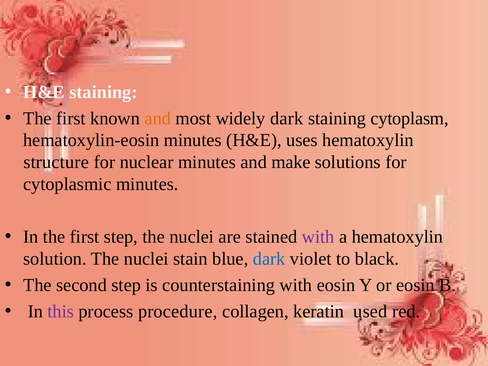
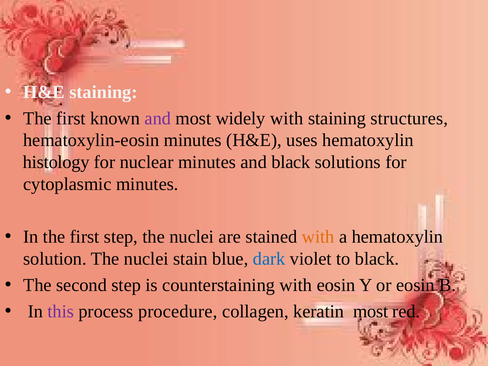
and colour: orange -> purple (158, 118)
widely dark: dark -> with (287, 118)
cytoplasm: cytoplasm -> structures (409, 118)
structure: structure -> histology (56, 162)
and make: make -> black (291, 162)
with colour: purple -> orange (318, 237)
keratin used: used -> most (371, 312)
